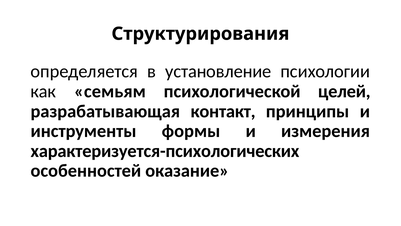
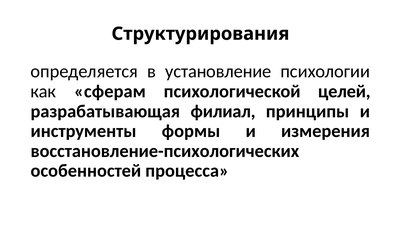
семьям: семьям -> сферам (110, 91)
контакт: контакт -> филиал (223, 111)
характеризуется-психологических: характеризуется-психологических -> восстановление-психологических (165, 151)
оказание: оказание -> процесса (187, 171)
